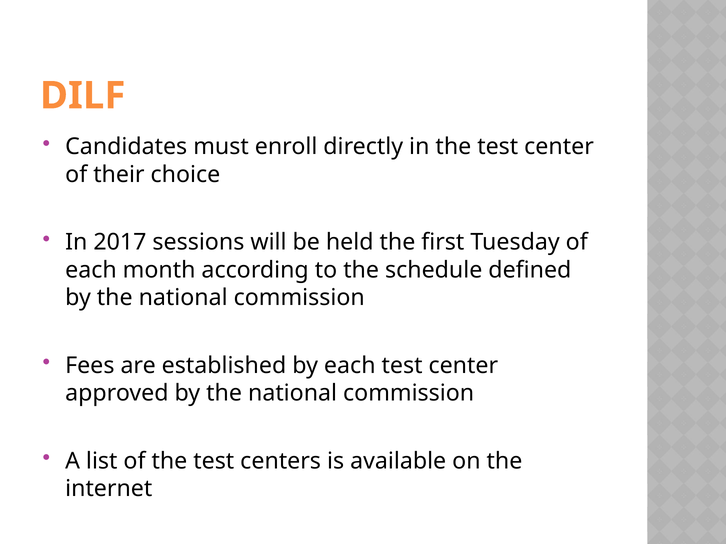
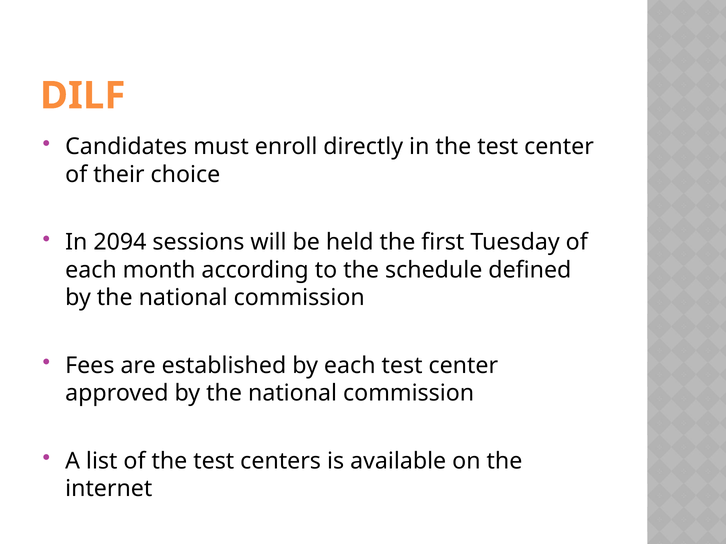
2017: 2017 -> 2094 (120, 242)
